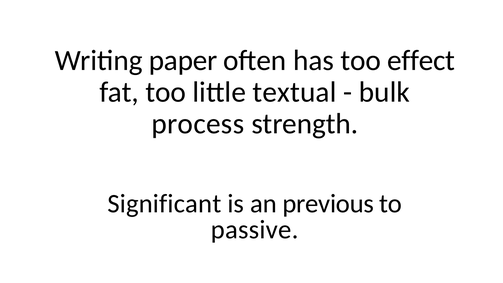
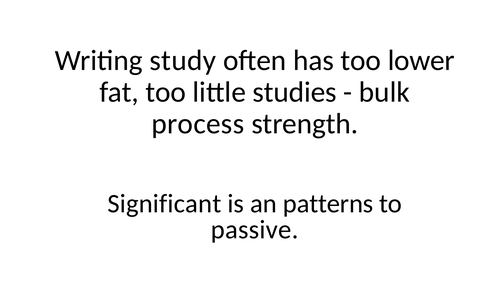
paper: paper -> study (183, 60)
effect: effect -> lower (421, 60)
textual: textual -> studies (295, 92)
previous: previous -> patterns (328, 204)
